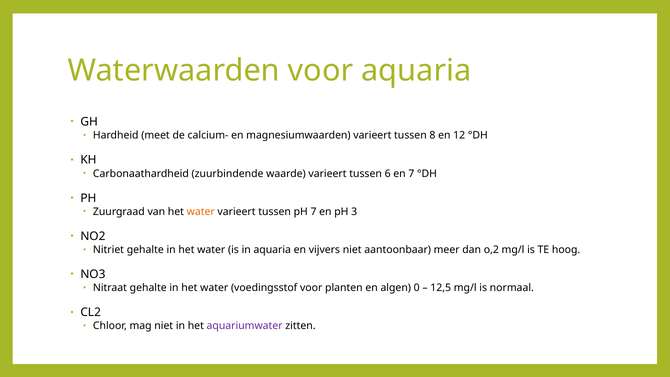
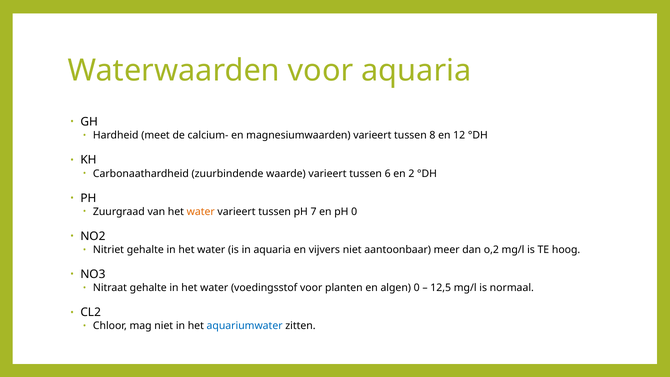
en 7: 7 -> 2 (411, 173)
pH 3: 3 -> 0 (354, 212)
aquariumwater colour: purple -> blue (245, 326)
